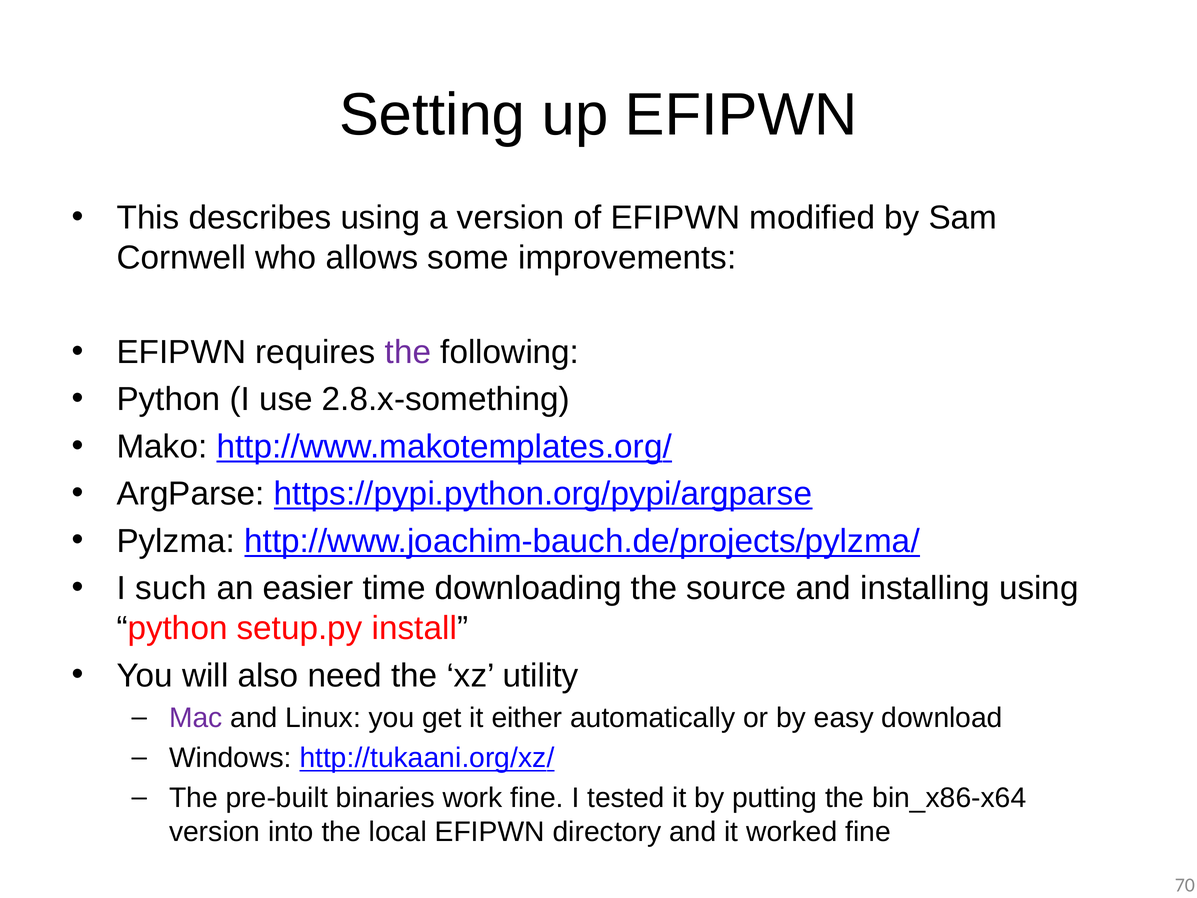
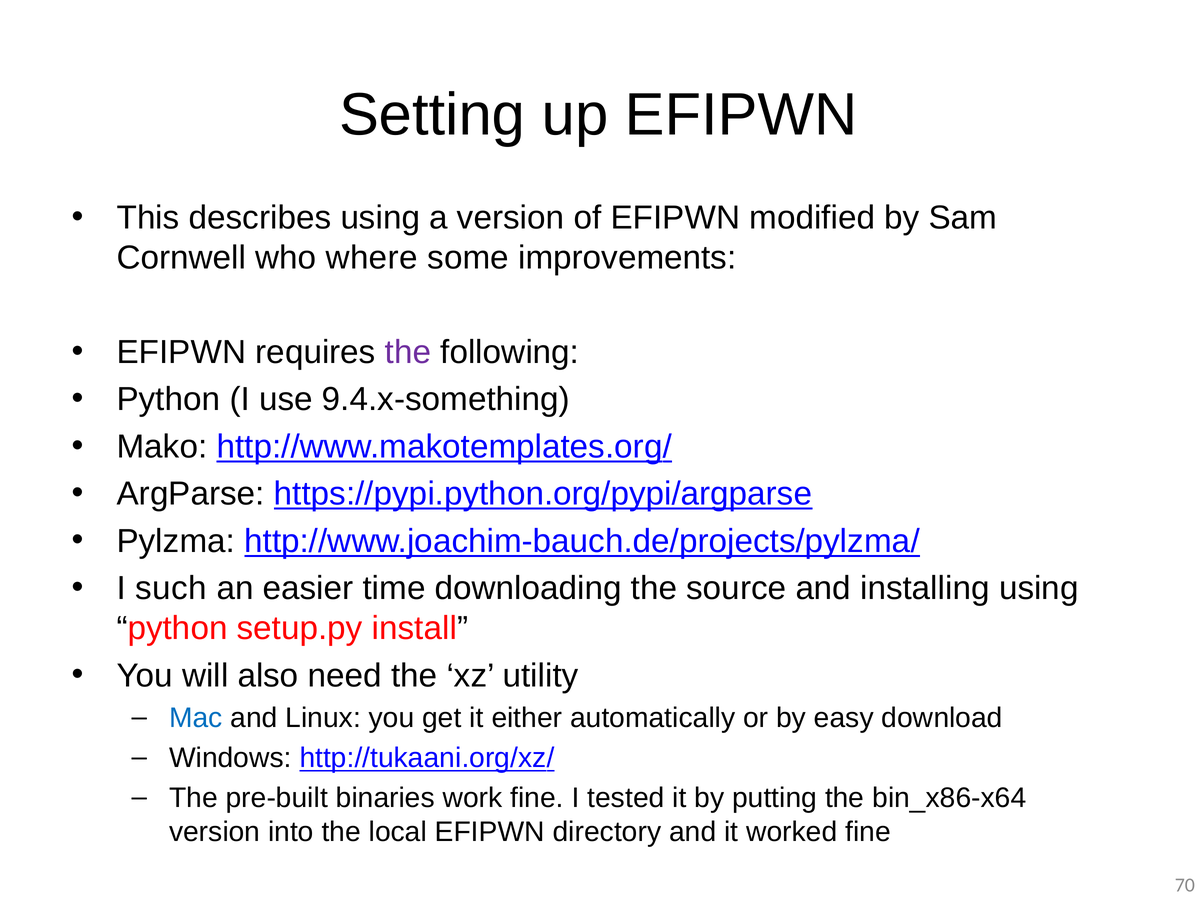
allows: allows -> where (372, 258)
2.8.x-something: 2.8.x-something -> 9.4.x-something (446, 399)
Mac colour: purple -> blue (196, 718)
